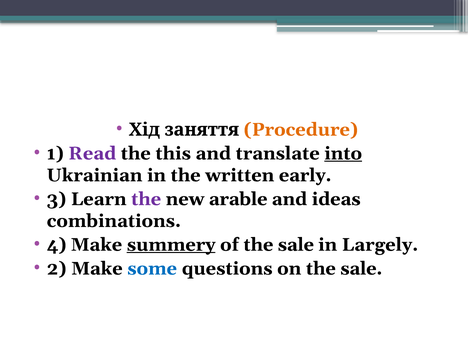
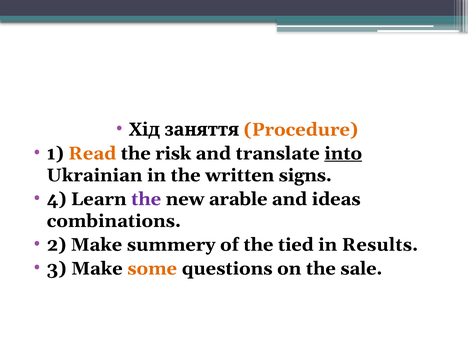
Read colour: purple -> orange (92, 153)
this: this -> risk (173, 153)
early: early -> signs (305, 175)
3: 3 -> 4 (57, 199)
4: 4 -> 2 (56, 245)
summery underline: present -> none (171, 245)
of the sale: sale -> tied (296, 245)
Largely: Largely -> Results (380, 245)
2: 2 -> 3 (57, 269)
some colour: blue -> orange (152, 269)
